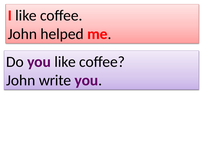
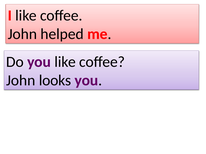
write: write -> looks (55, 81)
